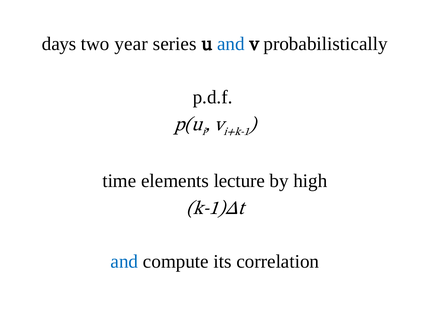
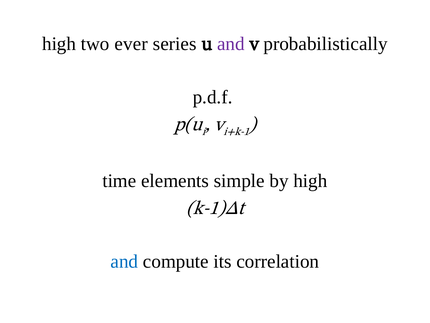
days: days -> high (59, 44)
year: year -> ever (131, 44)
and colour: blue -> purple (231, 44)
lecture: lecture -> simple (239, 181)
